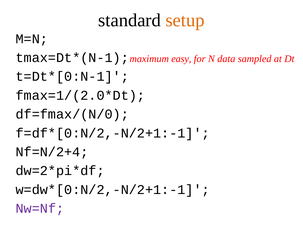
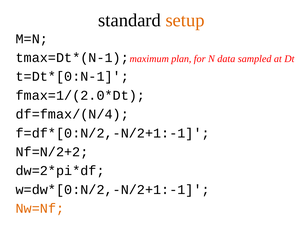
easy: easy -> plan (181, 59)
df=fmax/(N/0: df=fmax/(N/0 -> df=fmax/(N/4 (72, 114)
Nf=N/2+4: Nf=N/2+4 -> Nf=N/2+2 (52, 152)
Nw=Nf colour: purple -> orange (40, 209)
